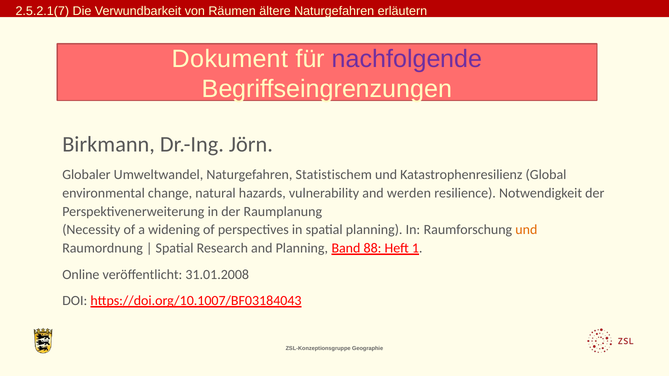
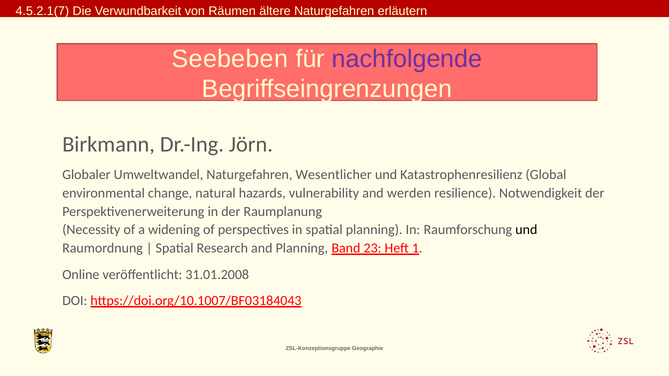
2.5.2.1(7: 2.5.2.1(7 -> 4.5.2.1(7 (42, 11)
Dokument: Dokument -> Seebeben (230, 59)
Statistischem: Statistischem -> Wesentlicher (334, 175)
und colour: orange -> black (526, 230)
88: 88 -> 23 (373, 248)
